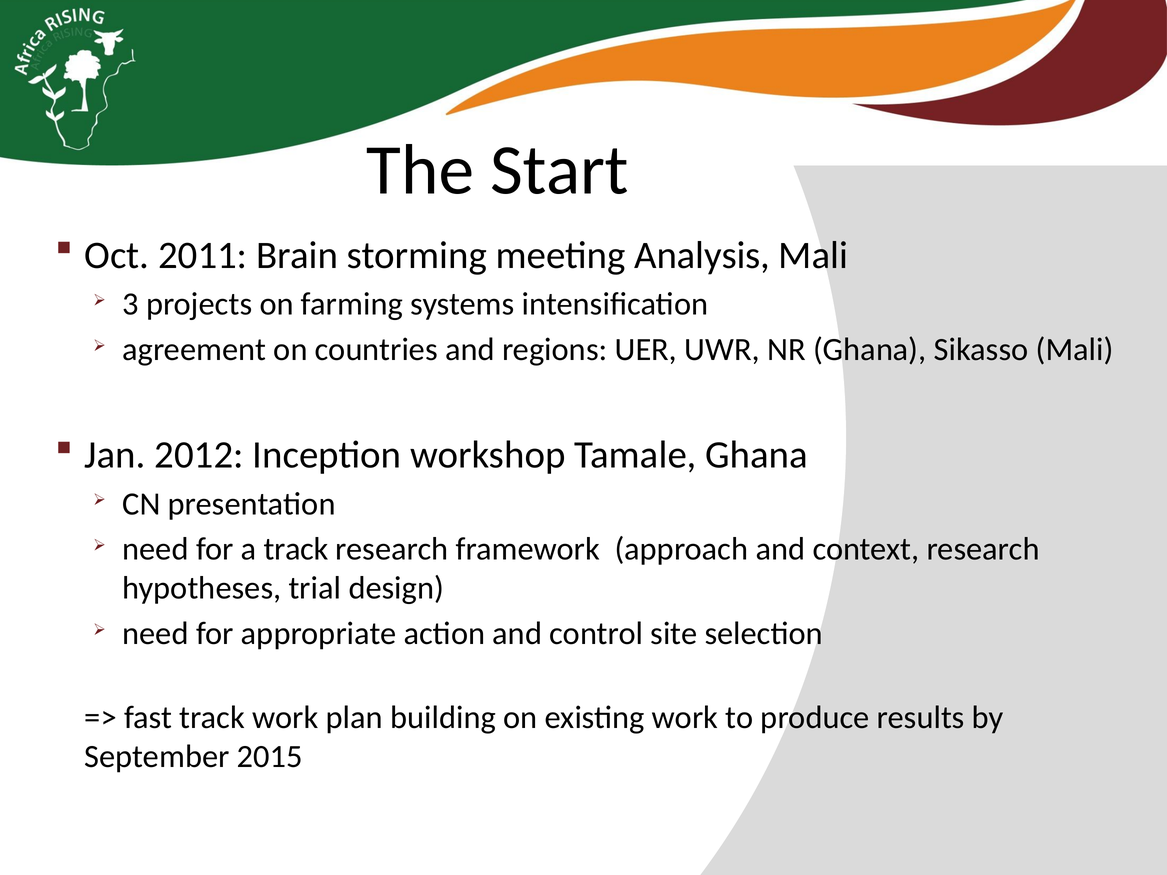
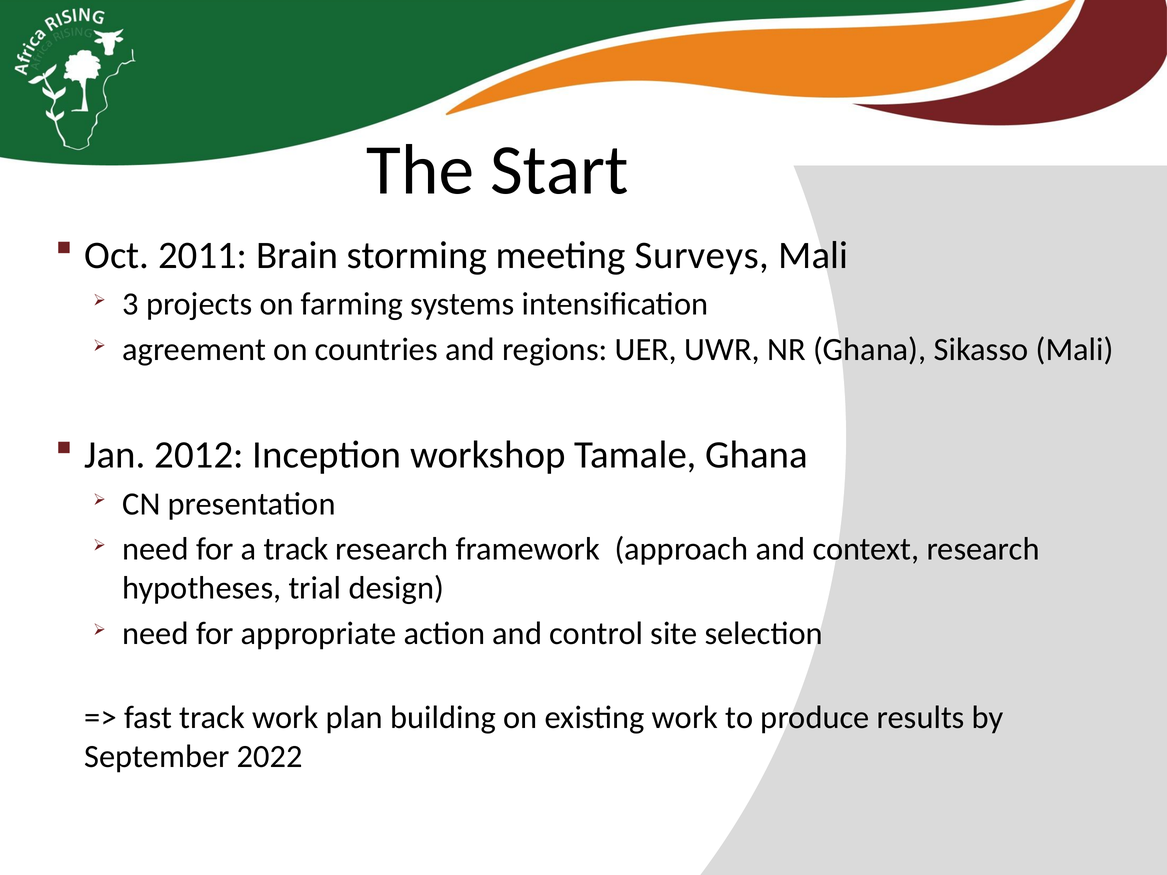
Analysis: Analysis -> Surveys (702, 255)
2015: 2015 -> 2022 (270, 757)
